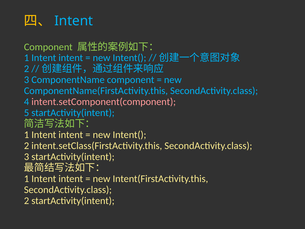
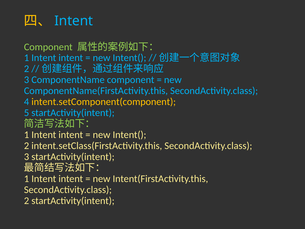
intent.setComponent(component colour: pink -> yellow (104, 102)
